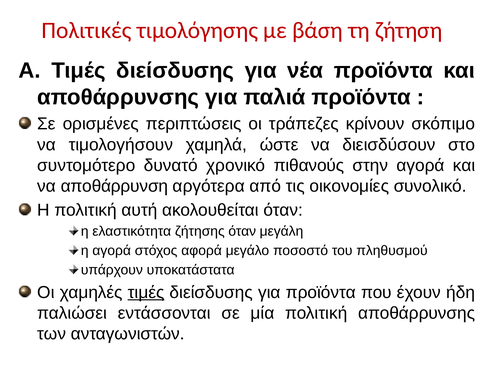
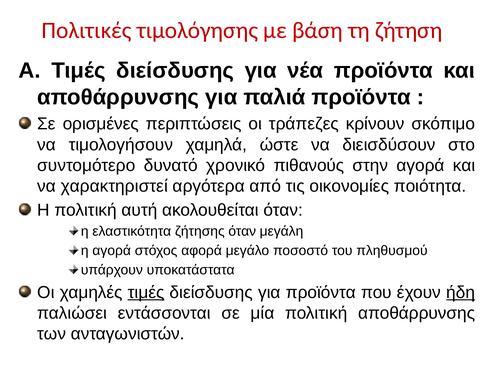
αποθάρρυνση: αποθάρρυνση -> χαρακτηριστεί (114, 186)
συνολικό: συνολικό -> ποιότητα (430, 186)
ήδη underline: none -> present (461, 293)
